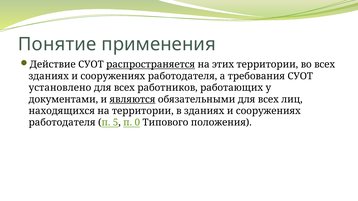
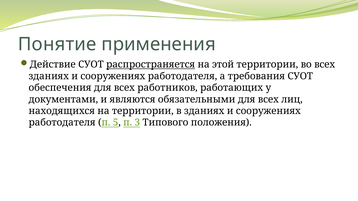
этих: этих -> этой (223, 65)
установлено: установлено -> обеспечения (60, 88)
являются underline: present -> none (133, 100)
0: 0 -> 3 (137, 123)
